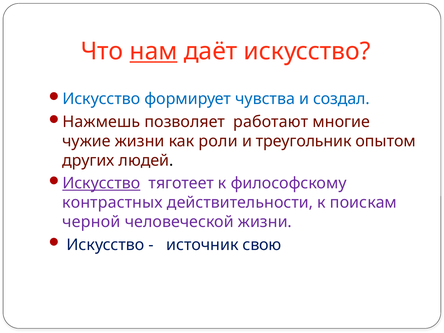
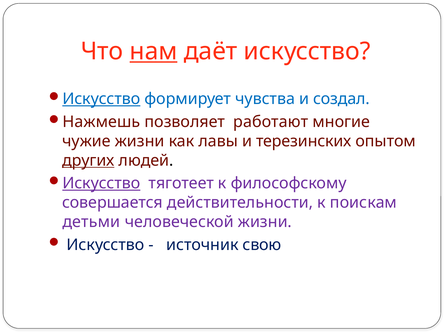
Искусство underline: none -> present (101, 99)
роли: роли -> лавы (218, 141)
треугольник: треугольник -> терезинских (304, 141)
других underline: none -> present (88, 160)
контрастных: контрастных -> совершается (112, 203)
черной: черной -> детьми (91, 222)
